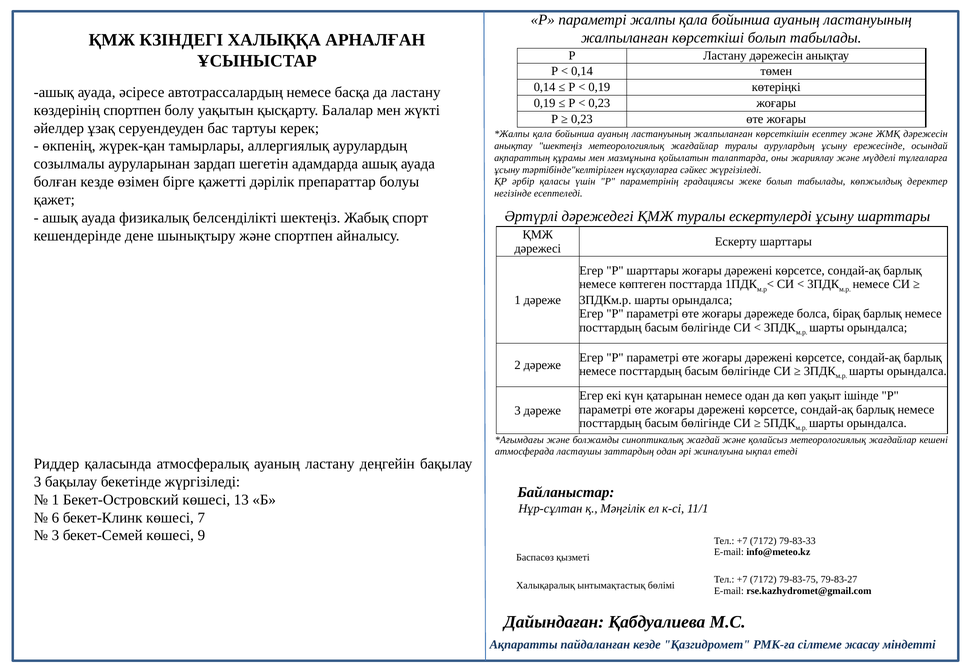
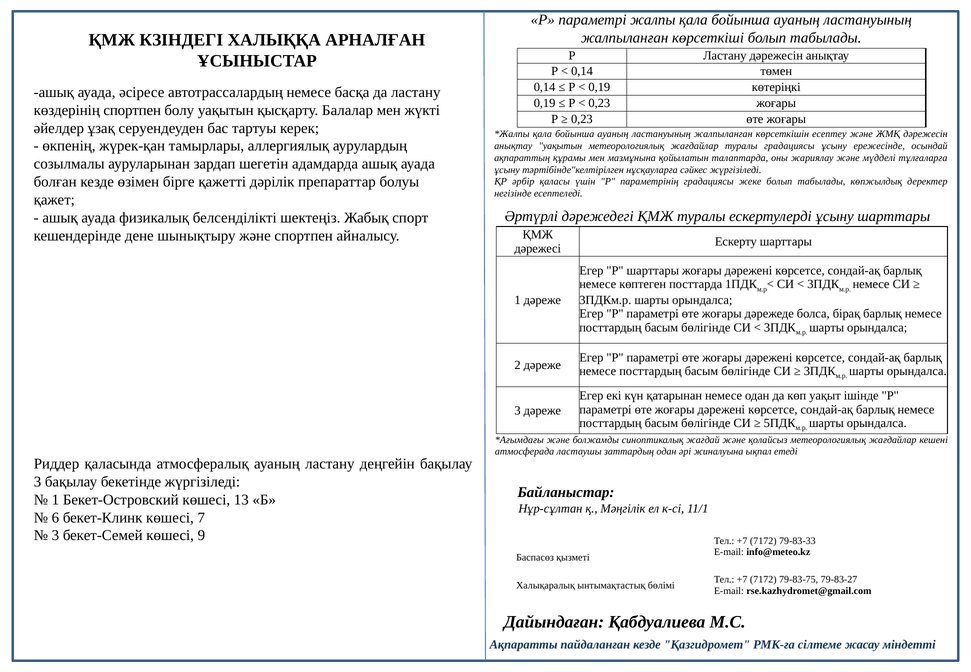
анықтау шектеңіз: шектеңіз -> уақытын (560, 146)
туралы аурулардың: аурулардың -> градациясы (789, 146)
